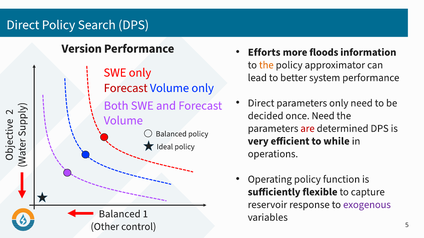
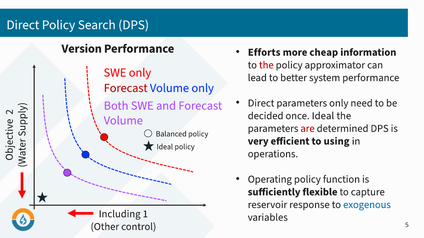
floods: floods -> cheap (324, 52)
the colour: orange -> red (266, 65)
once Need: Need -> Ideal (323, 116)
while: while -> using (337, 141)
exogenous colour: purple -> blue (367, 205)
Balanced: Balanced -> Including (120, 214)
